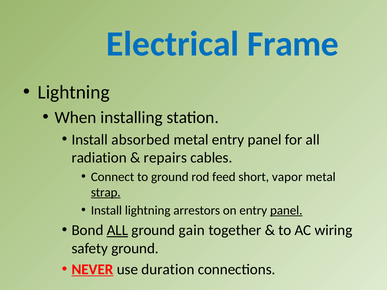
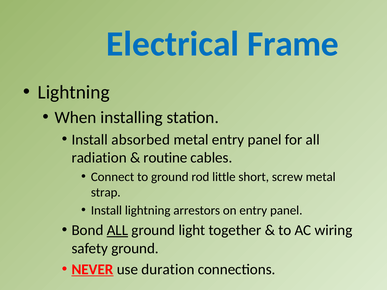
repairs: repairs -> routine (165, 158)
feed: feed -> little (224, 177)
vapor: vapor -> screw (287, 177)
strap underline: present -> none (106, 192)
panel underline: present -> none (286, 211)
gain: gain -> light (192, 230)
